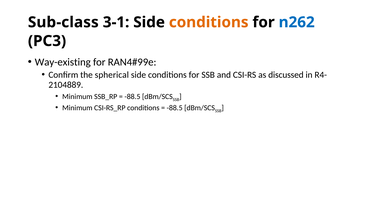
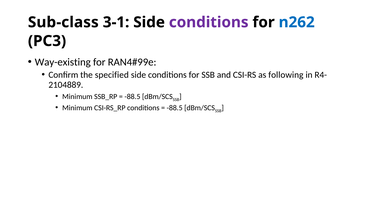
conditions colour: orange -> purple (209, 22)
spherical: spherical -> specified (112, 75)
discussed: discussed -> following (286, 75)
